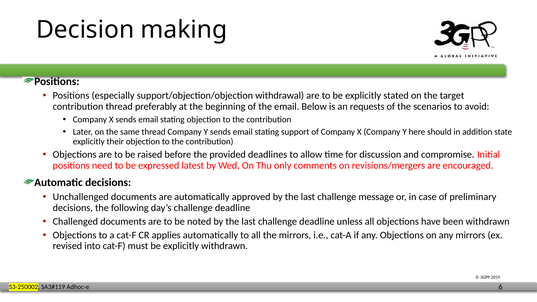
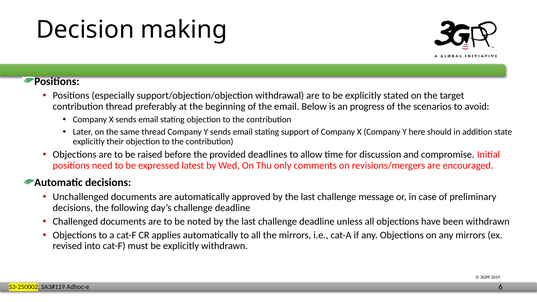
requests: requests -> progress (367, 106)
